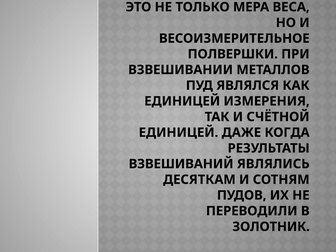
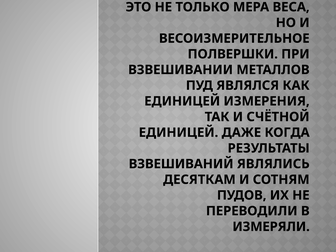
ЗОЛОТНИК: ЗОЛОТНИК -> ИЗМЕРЯЛИ (271, 227)
